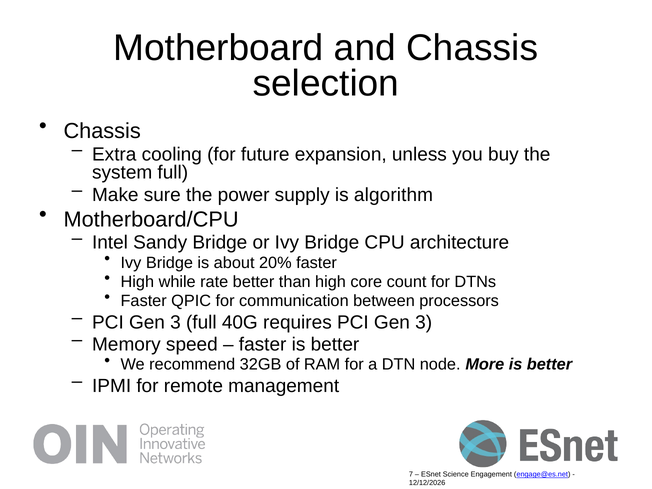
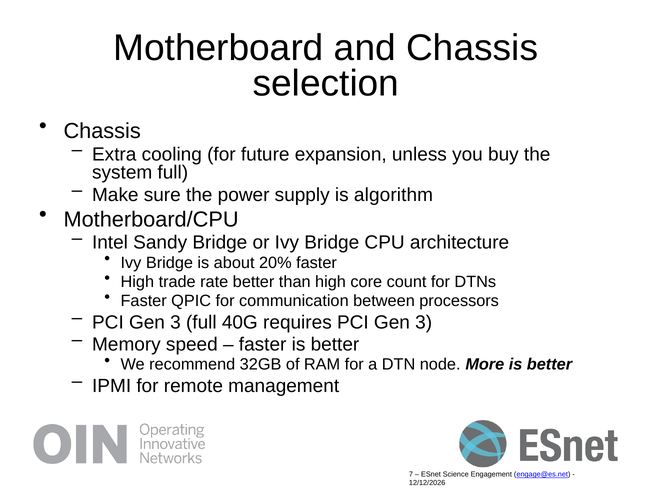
while: while -> trade (177, 282)
